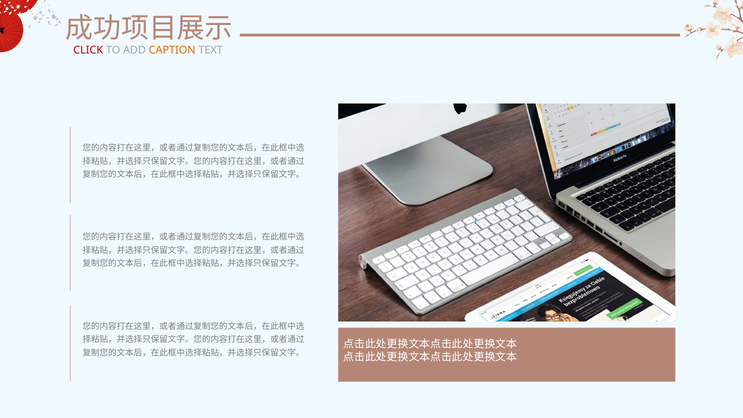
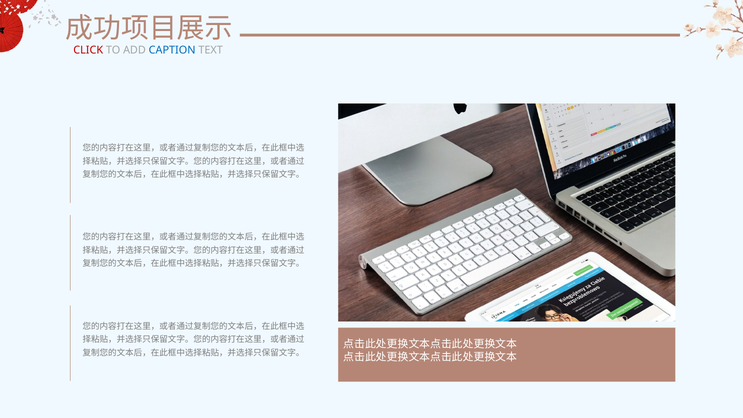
CAPTION colour: orange -> blue (172, 50)
